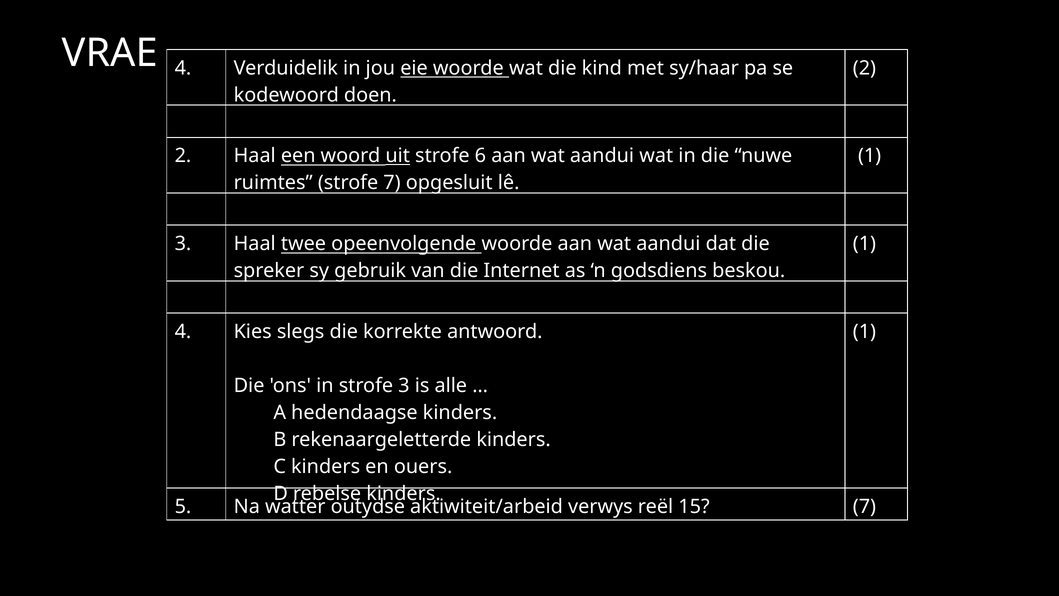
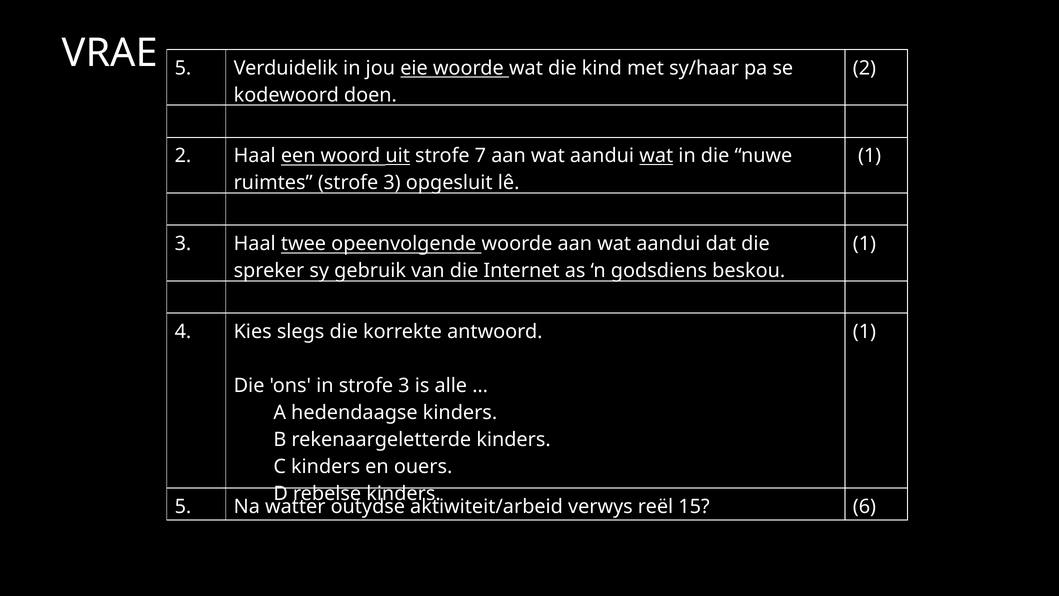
VRAE 4: 4 -> 5 (183, 68)
6: 6 -> 7 (480, 156)
wat underline: none -> present (656, 156)
ruimtes strofe 7: 7 -> 3 (392, 183)
15 7: 7 -> 6 (864, 506)
